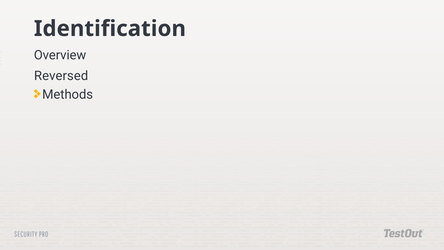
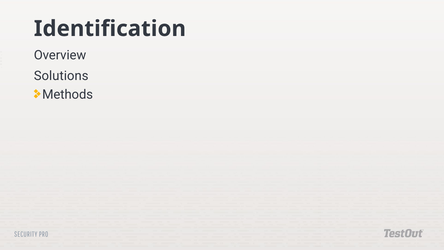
Reversed: Reversed -> Solutions (61, 76)
